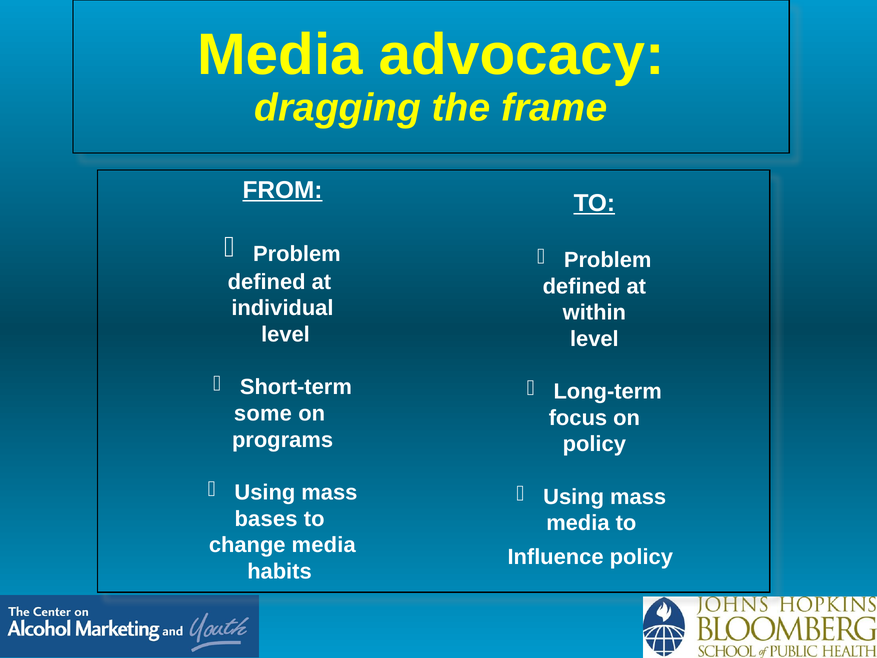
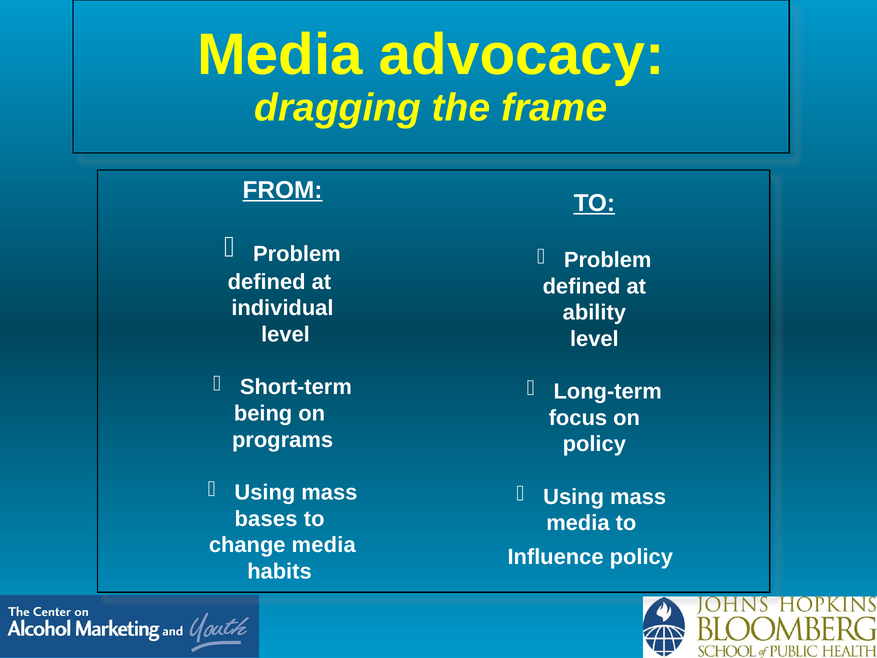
within: within -> ability (594, 313)
some: some -> being (263, 413)
